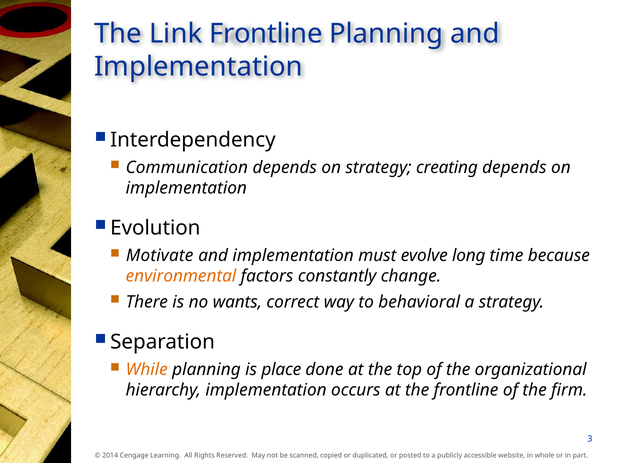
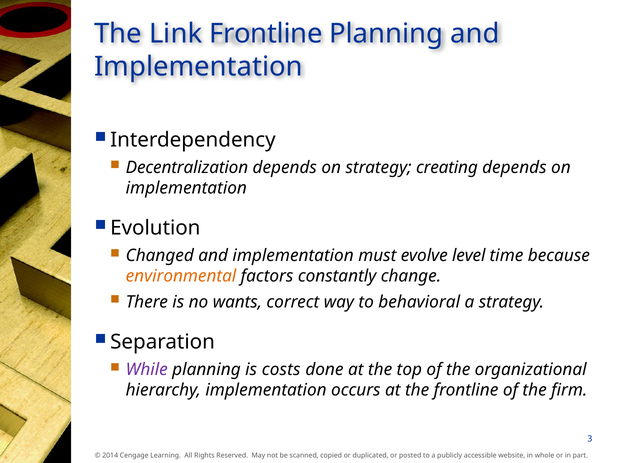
Communication: Communication -> Decentralization (187, 168)
Motivate: Motivate -> Changed (160, 256)
long: long -> level (469, 256)
While colour: orange -> purple (147, 370)
place: place -> costs (281, 370)
